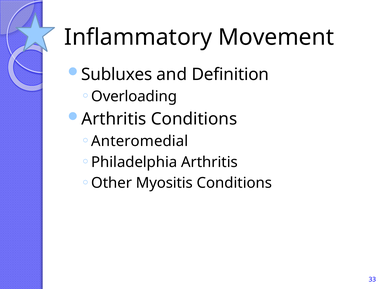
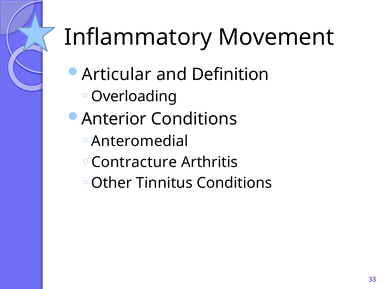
Subluxes: Subluxes -> Articular (117, 74)
Arthritis: Arthritis -> Anterior (114, 119)
Philadelphia: Philadelphia -> Contracture (134, 162)
Myositis: Myositis -> Tinnitus (164, 183)
